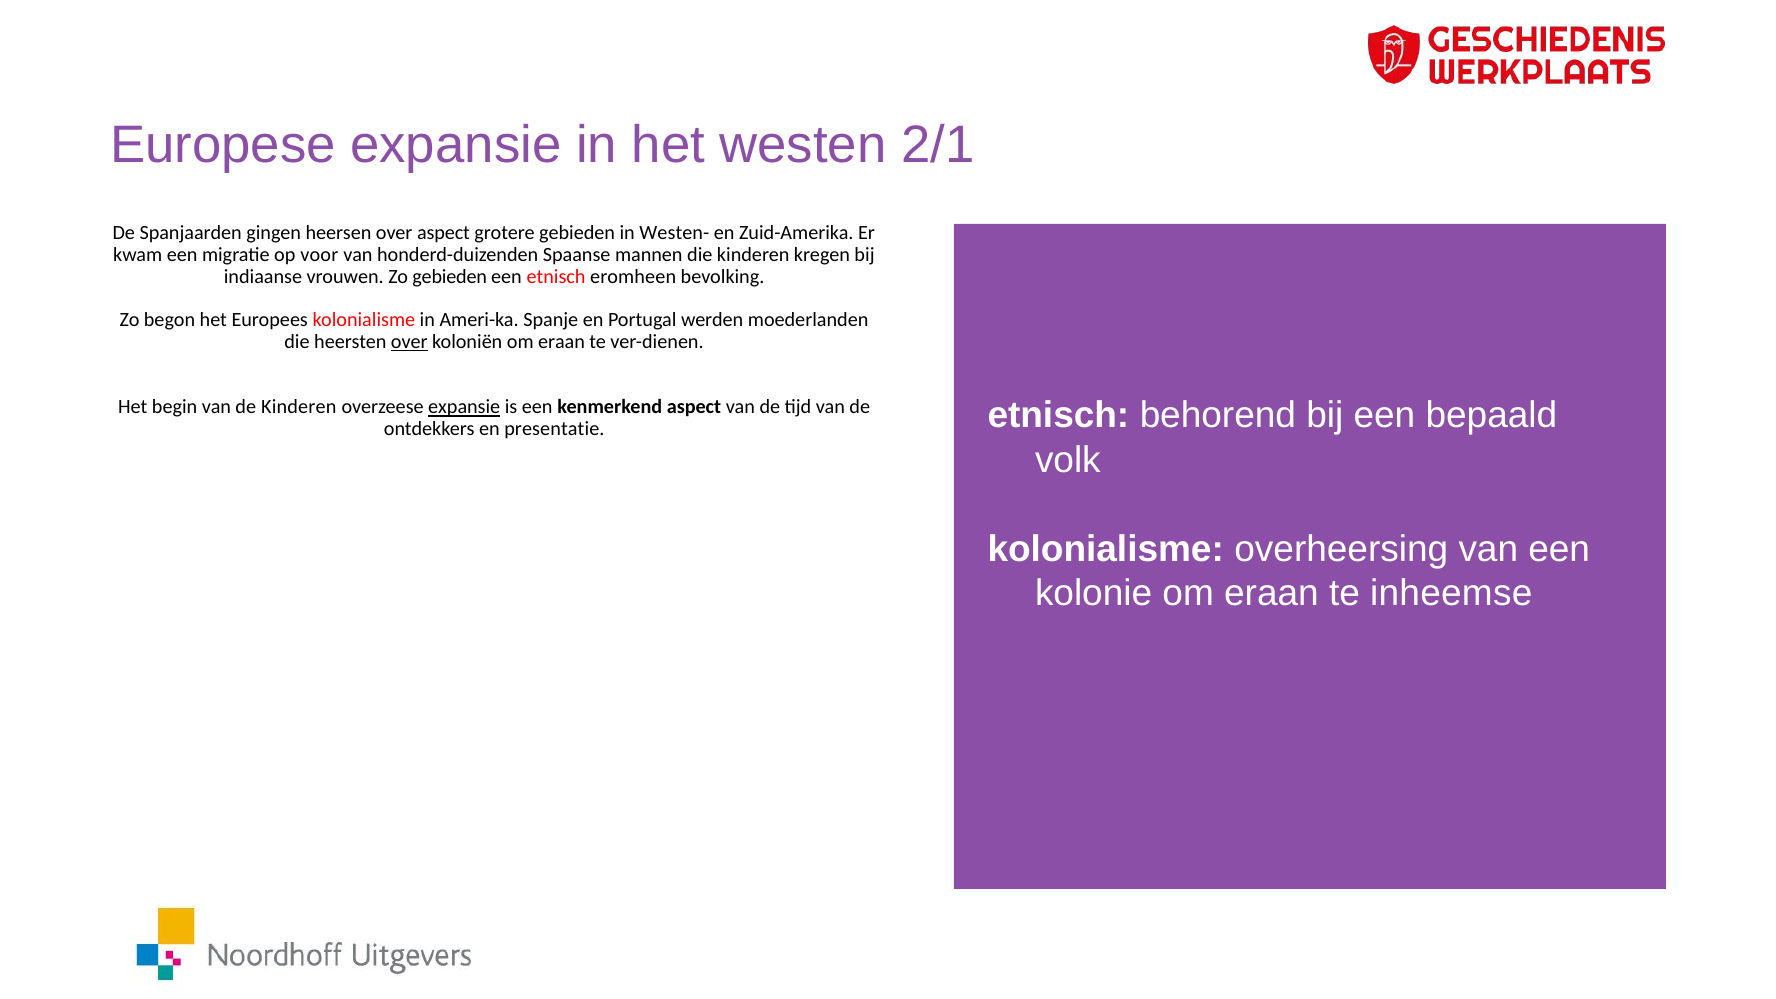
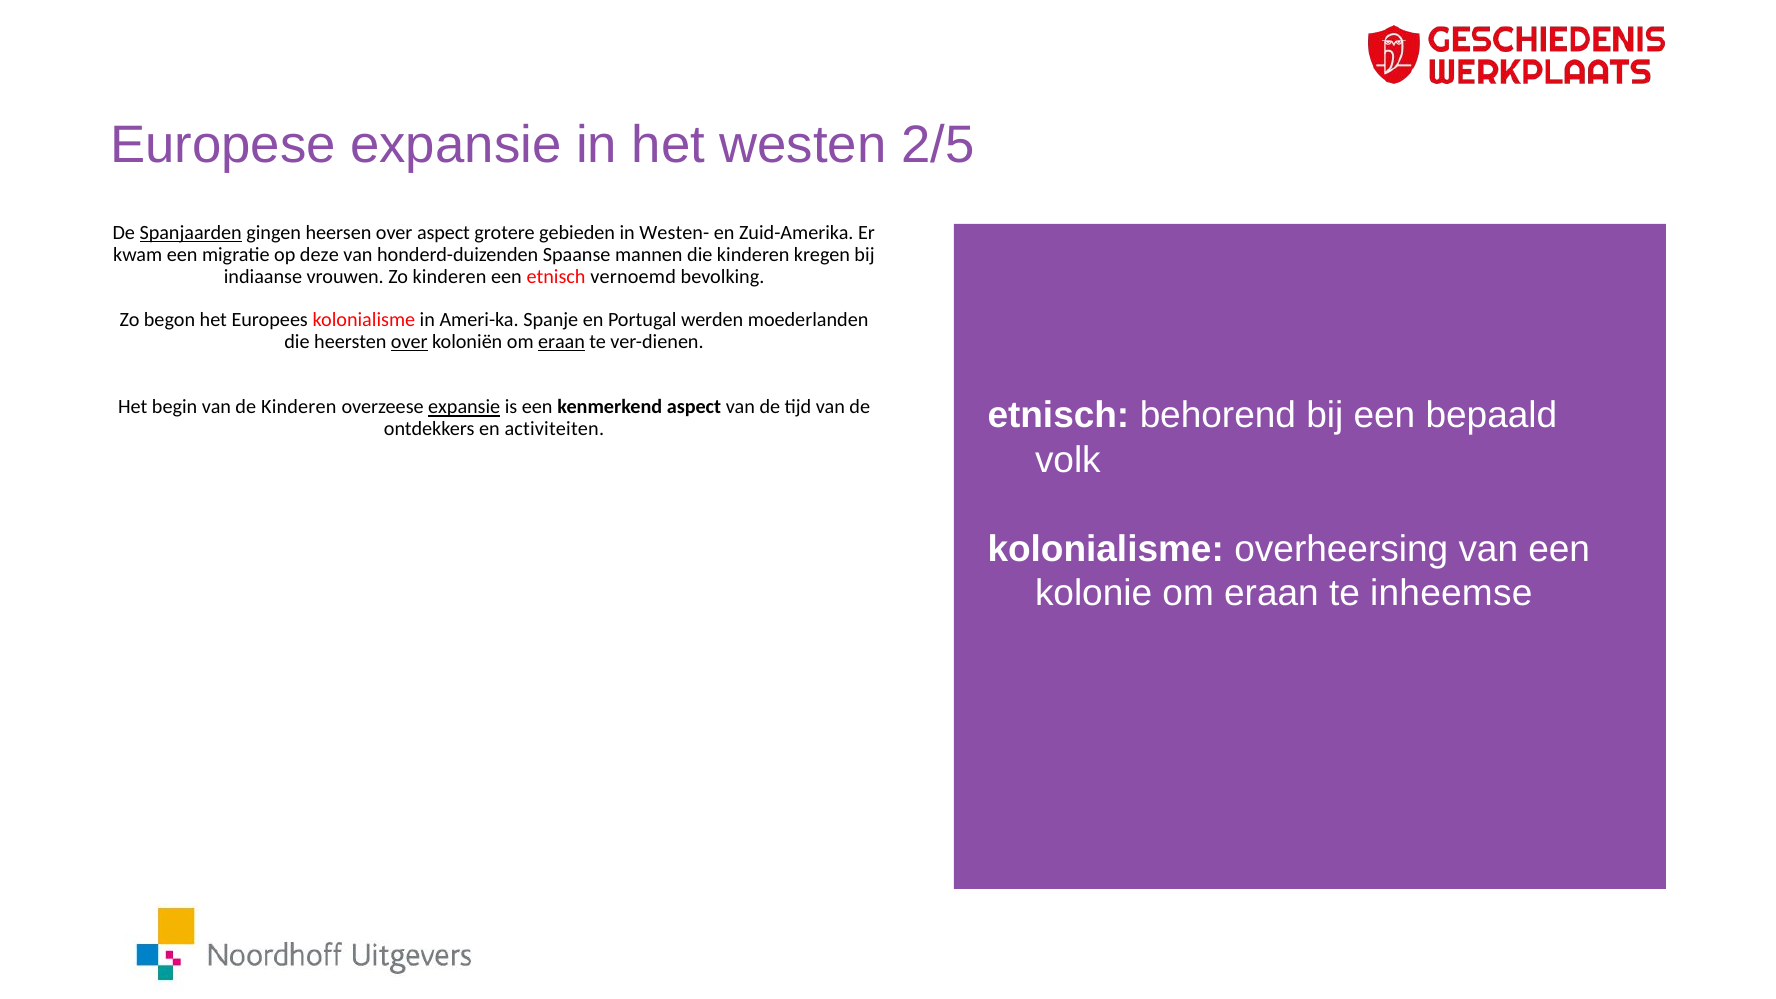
2/1: 2/1 -> 2/5 (938, 145)
Spanjaarden underline: none -> present (191, 233)
voor: voor -> deze (319, 255)
Zo gebieden: gebieden -> kinderen (450, 276)
eromheen: eromheen -> vernoemd (633, 276)
eraan underline: none -> present (562, 342)
presentatie: presentatie -> activiteiten (554, 429)
